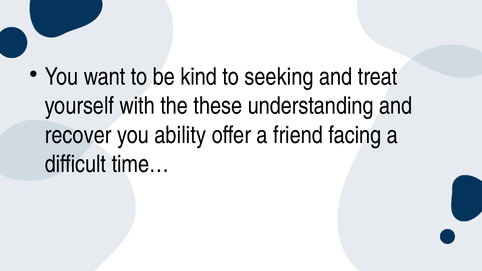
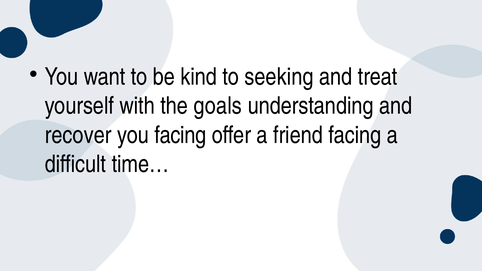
these: these -> goals (218, 106)
you ability: ability -> facing (180, 135)
